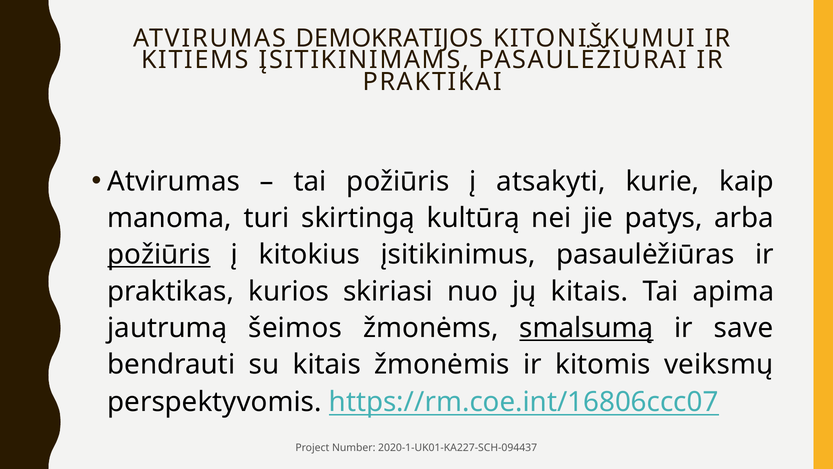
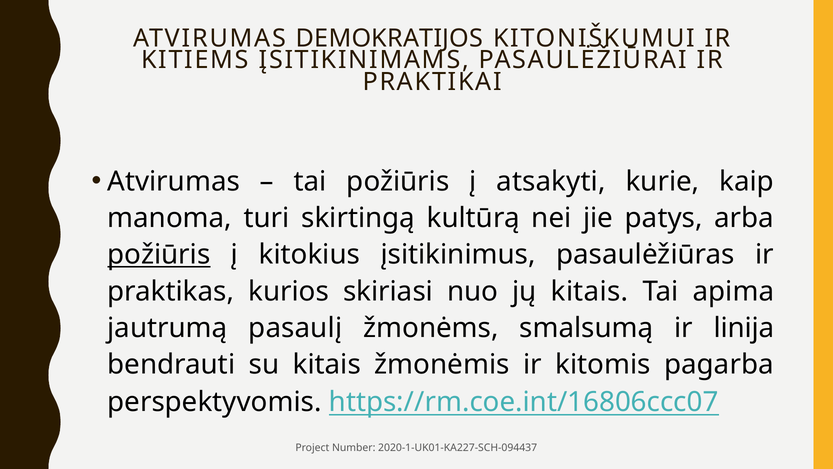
šeimos: šeimos -> pasaulį (295, 328)
smalsumą underline: present -> none (586, 328)
save: save -> linija (744, 328)
veiksmų: veiksmų -> pagarba (719, 364)
